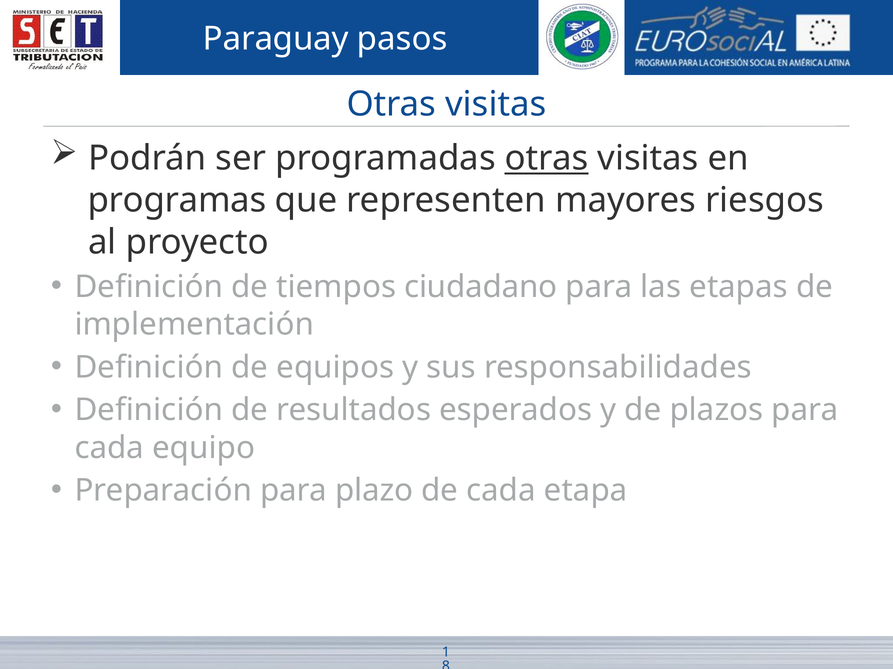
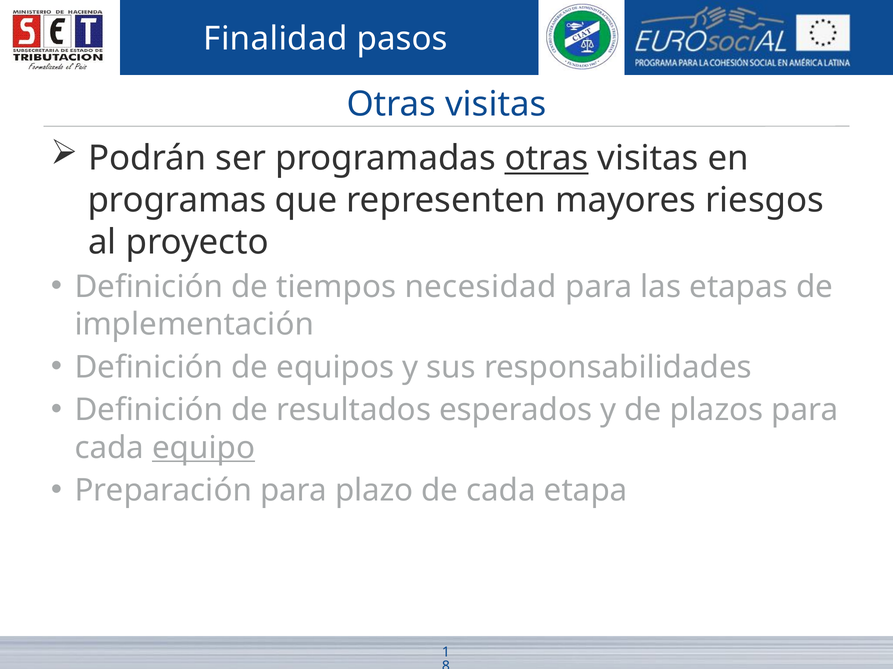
Paraguay: Paraguay -> Finalidad (275, 39)
ciudadano: ciudadano -> necesidad (481, 287)
equipo underline: none -> present (204, 448)
